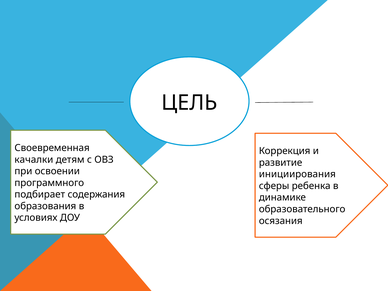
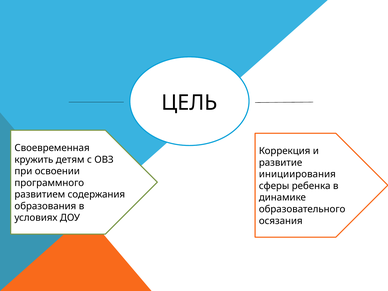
качалки: качалки -> кружить (34, 160)
подбирает: подбирает -> развитием (40, 194)
